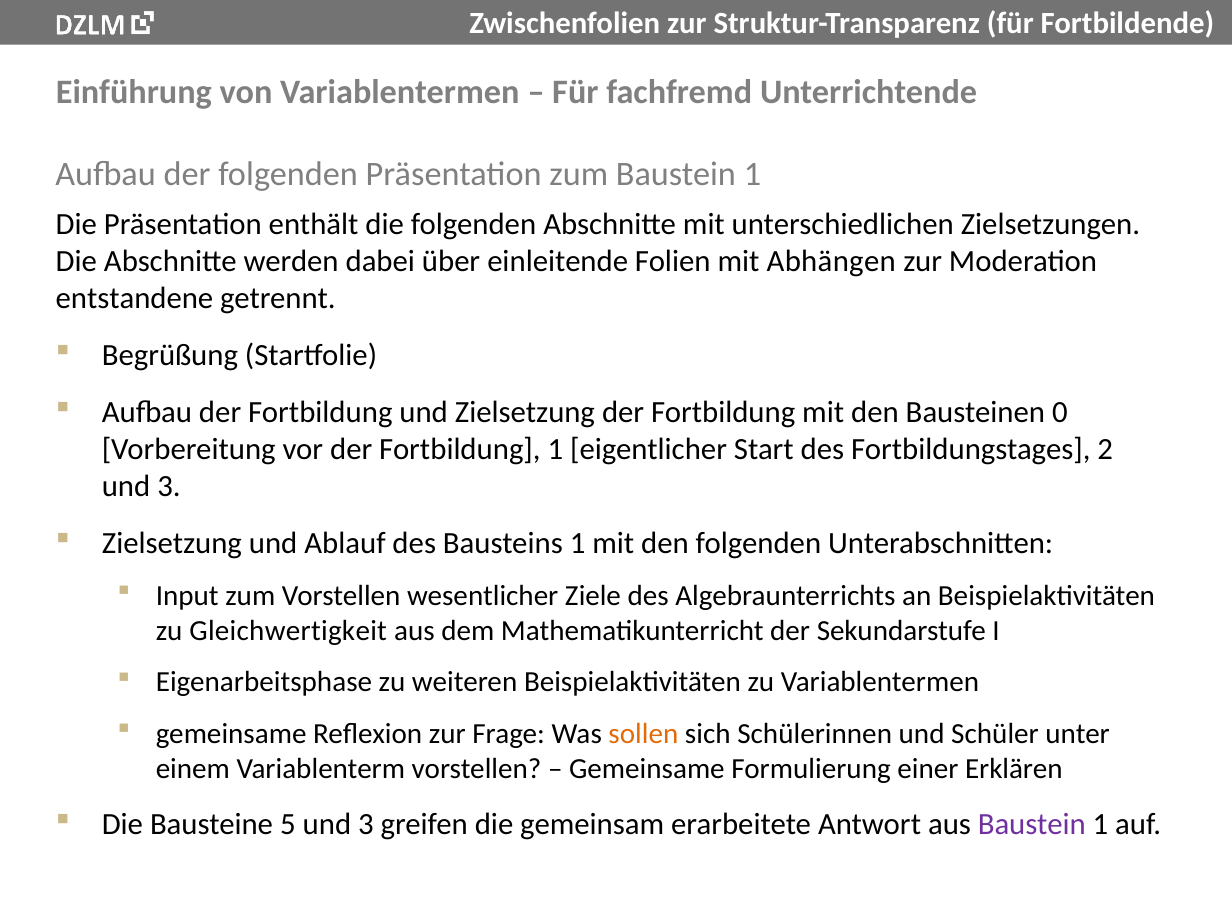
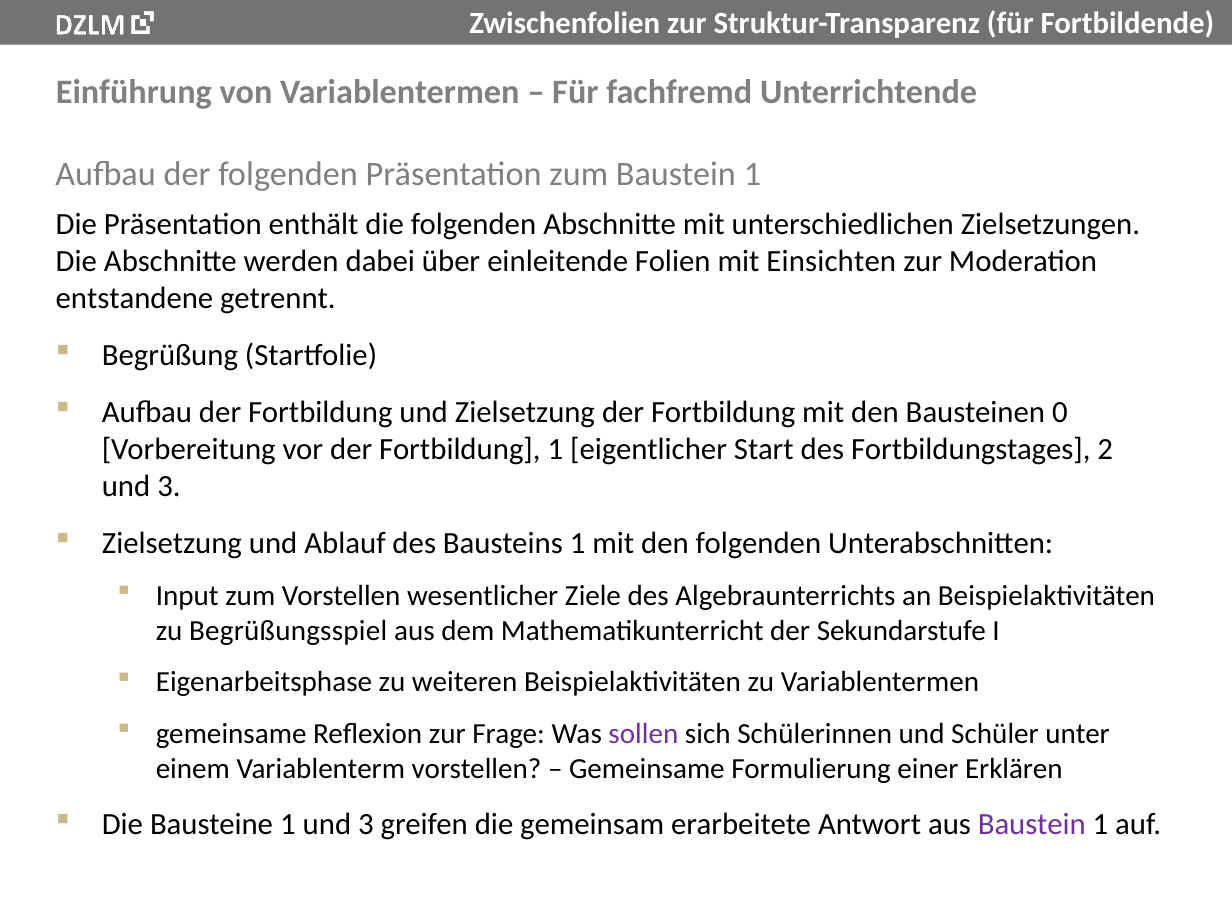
Abhängen: Abhängen -> Einsichten (831, 262)
Gleichwertigkeit: Gleichwertigkeit -> Begrüßungsspiel (288, 631)
sollen colour: orange -> purple (643, 734)
Bausteine 5: 5 -> 1 (288, 825)
